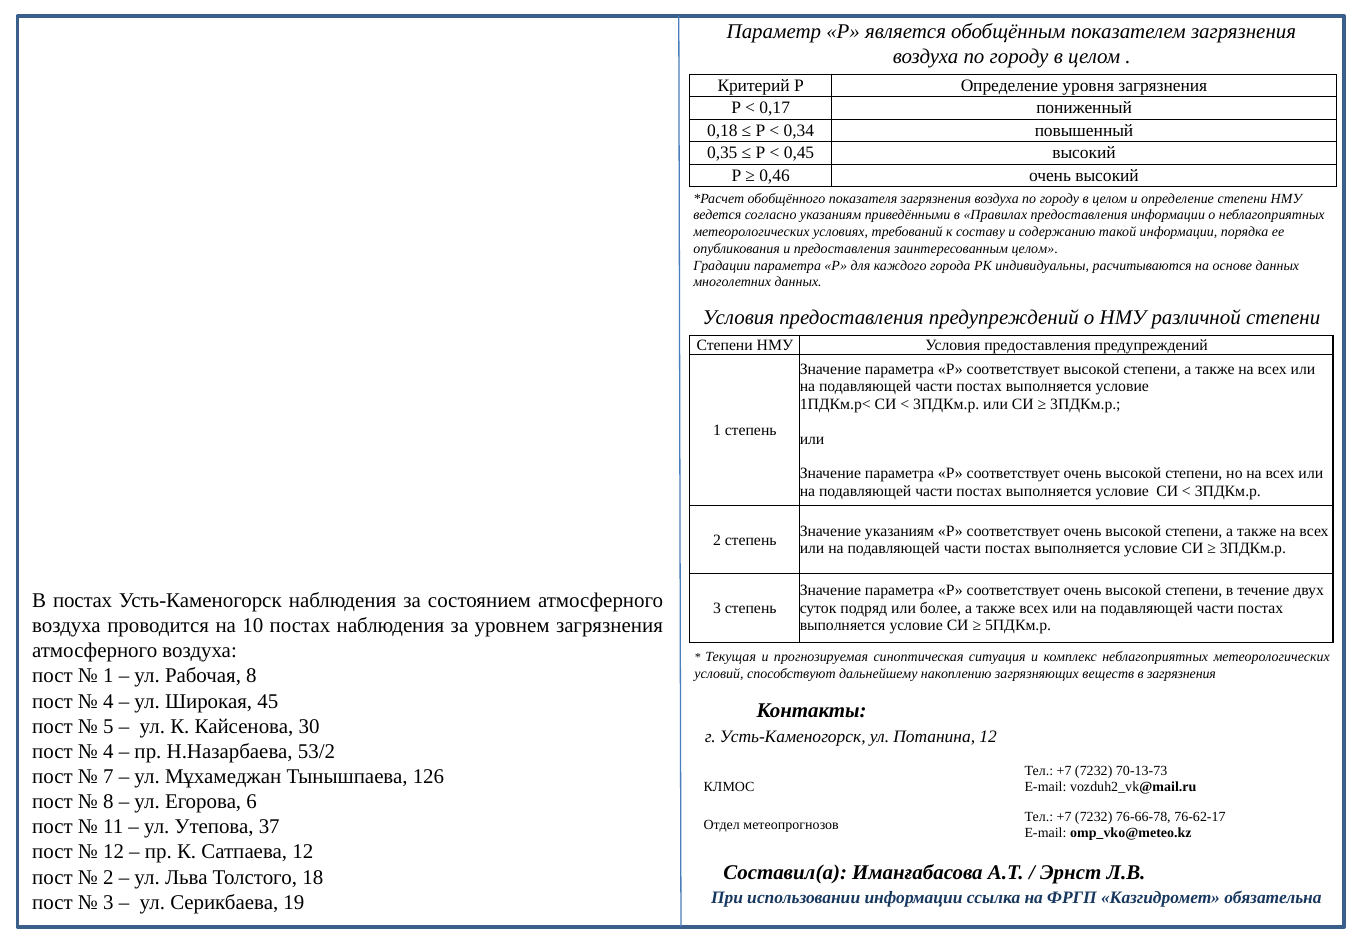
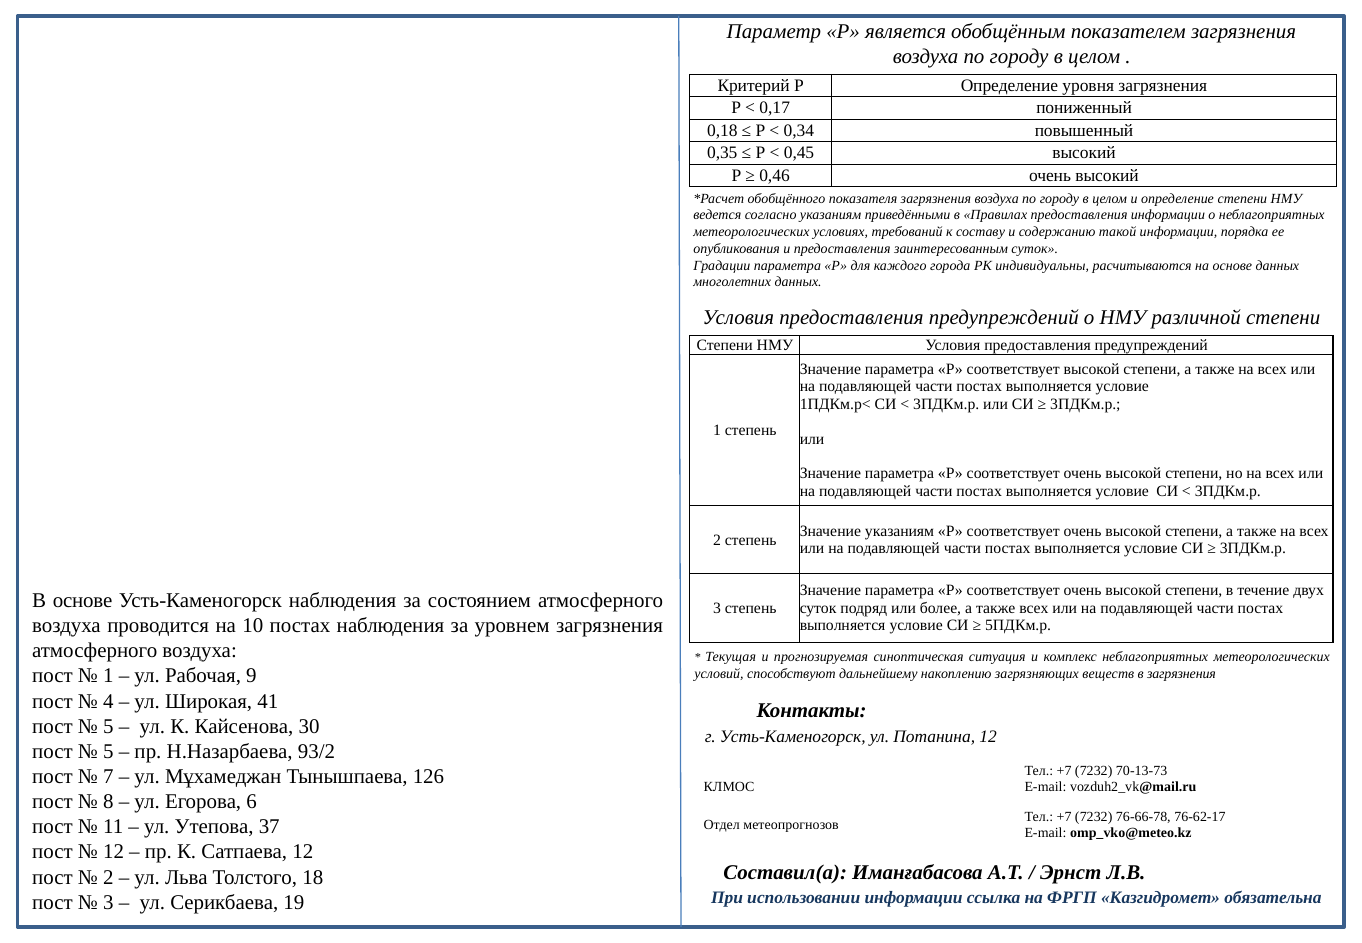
заинтересованным целом: целом -> суток (1035, 249)
В постах: постах -> основе (83, 601)
Рабочая 8: 8 -> 9 (251, 676)
45: 45 -> 41 (268, 701)
4: 4 -> 5 (108, 751)
53/2: 53/2 -> 93/2 (316, 751)
